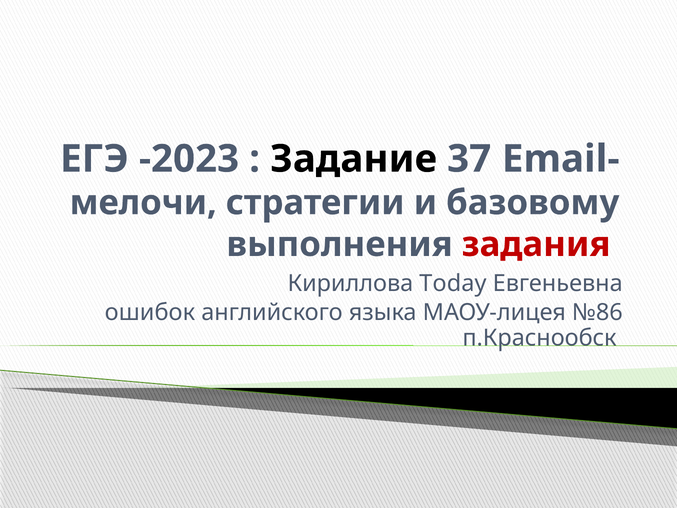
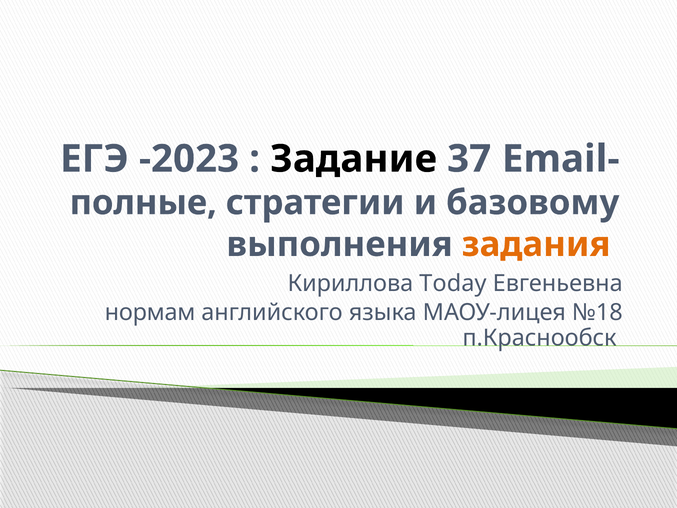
мелочи: мелочи -> полные (143, 203)
задания colour: red -> orange (536, 244)
ошибок: ошибок -> нормам (150, 312)
№86: №86 -> №18 (597, 312)
